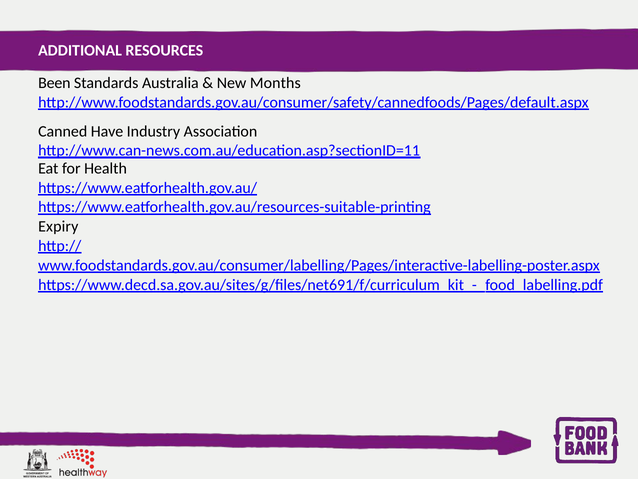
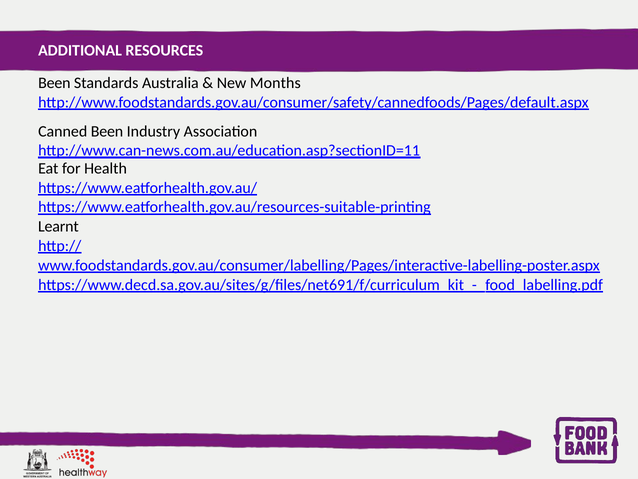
Canned Have: Have -> Been (107, 131)
Expiry: Expiry -> Learnt (58, 226)
